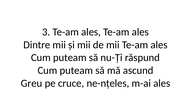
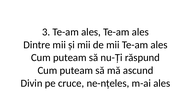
Greu: Greu -> Divin (32, 83)
